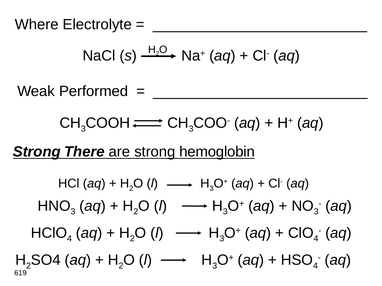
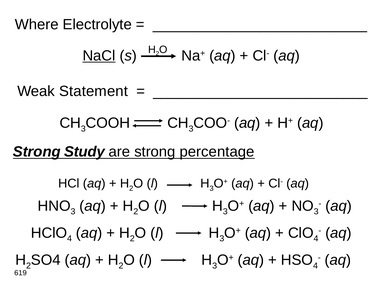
NaCl underline: none -> present (99, 56)
Performed: Performed -> Statement (94, 91)
There: There -> Study (84, 152)
hemoglobin: hemoglobin -> percentage (217, 152)
